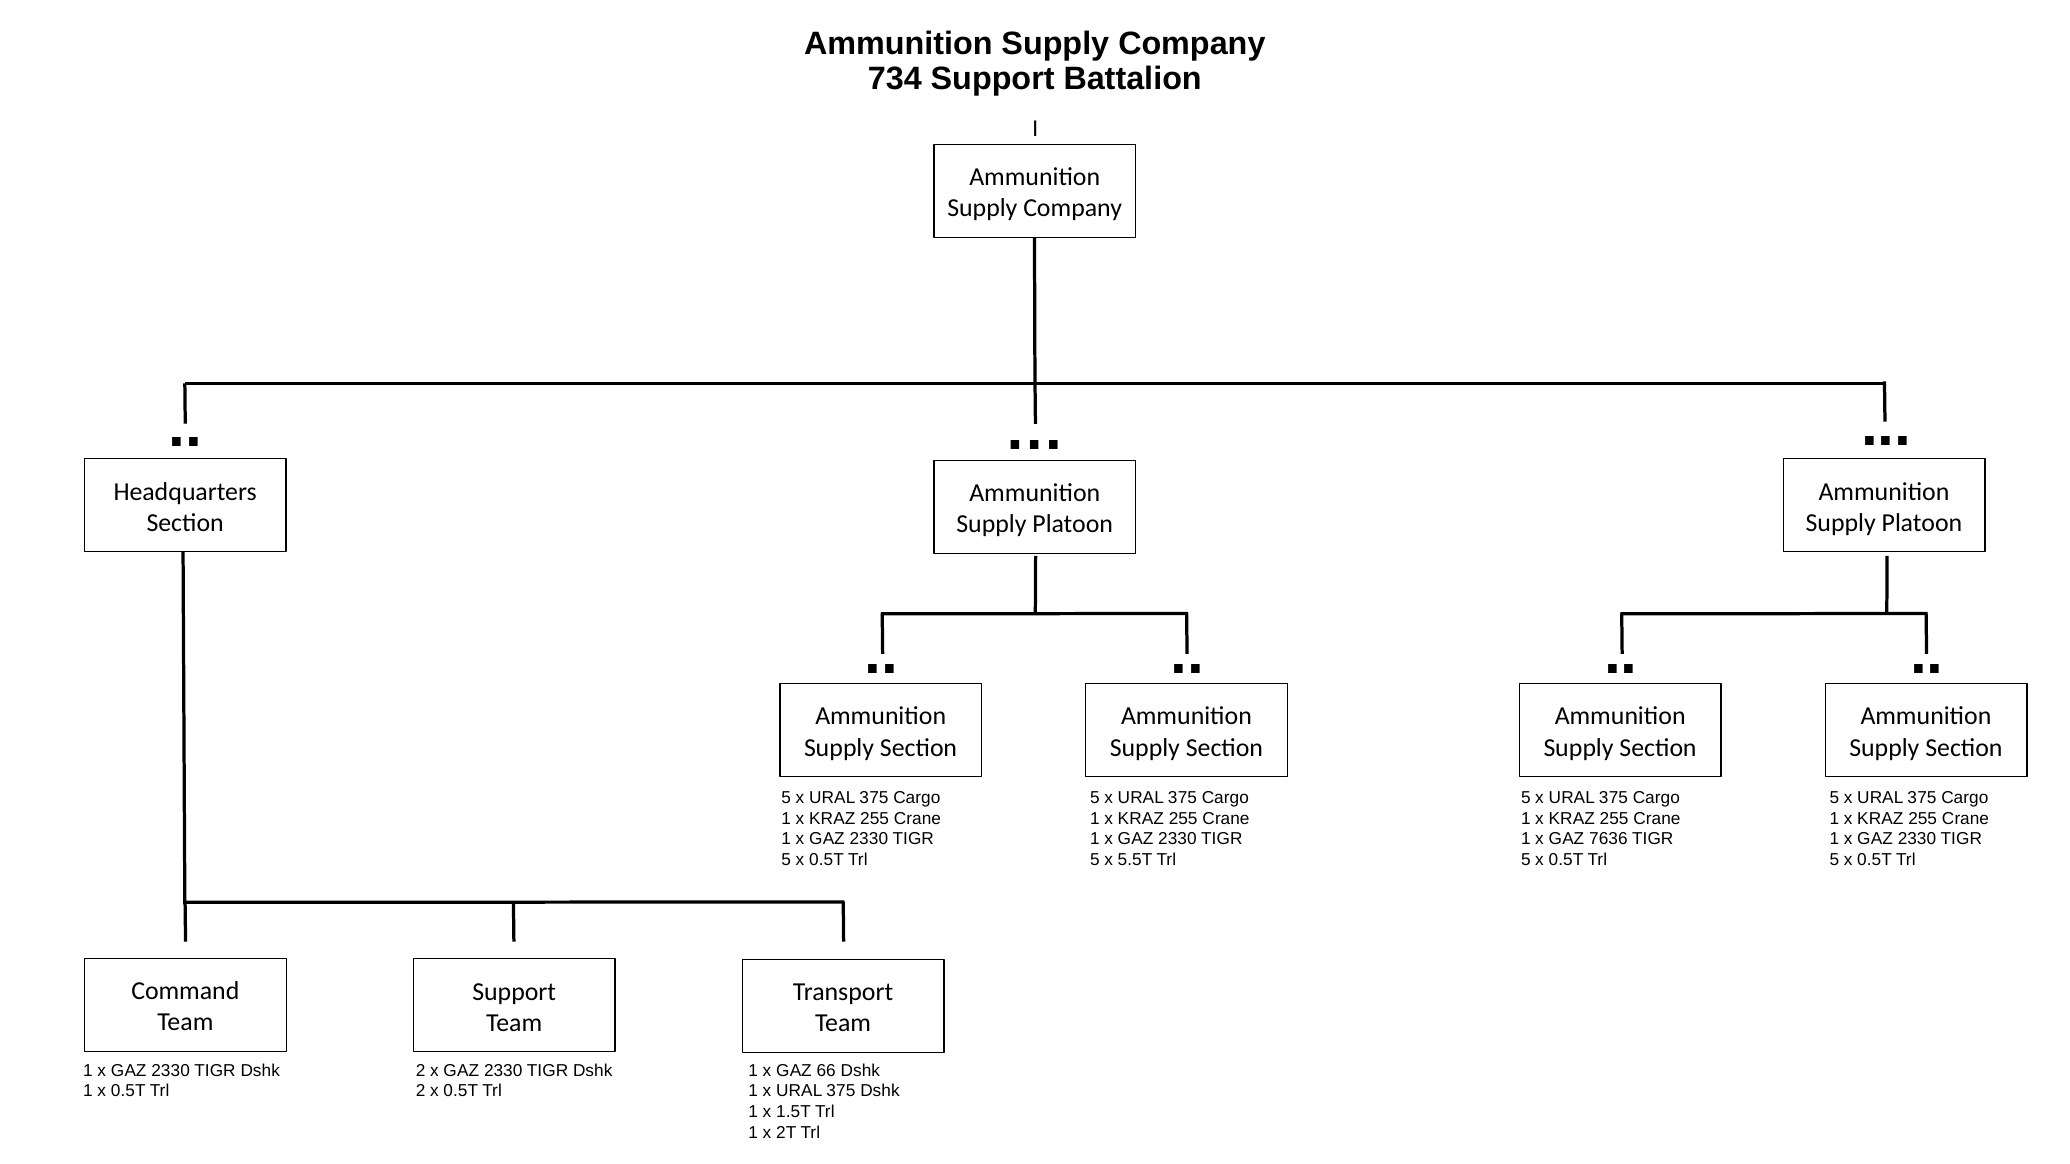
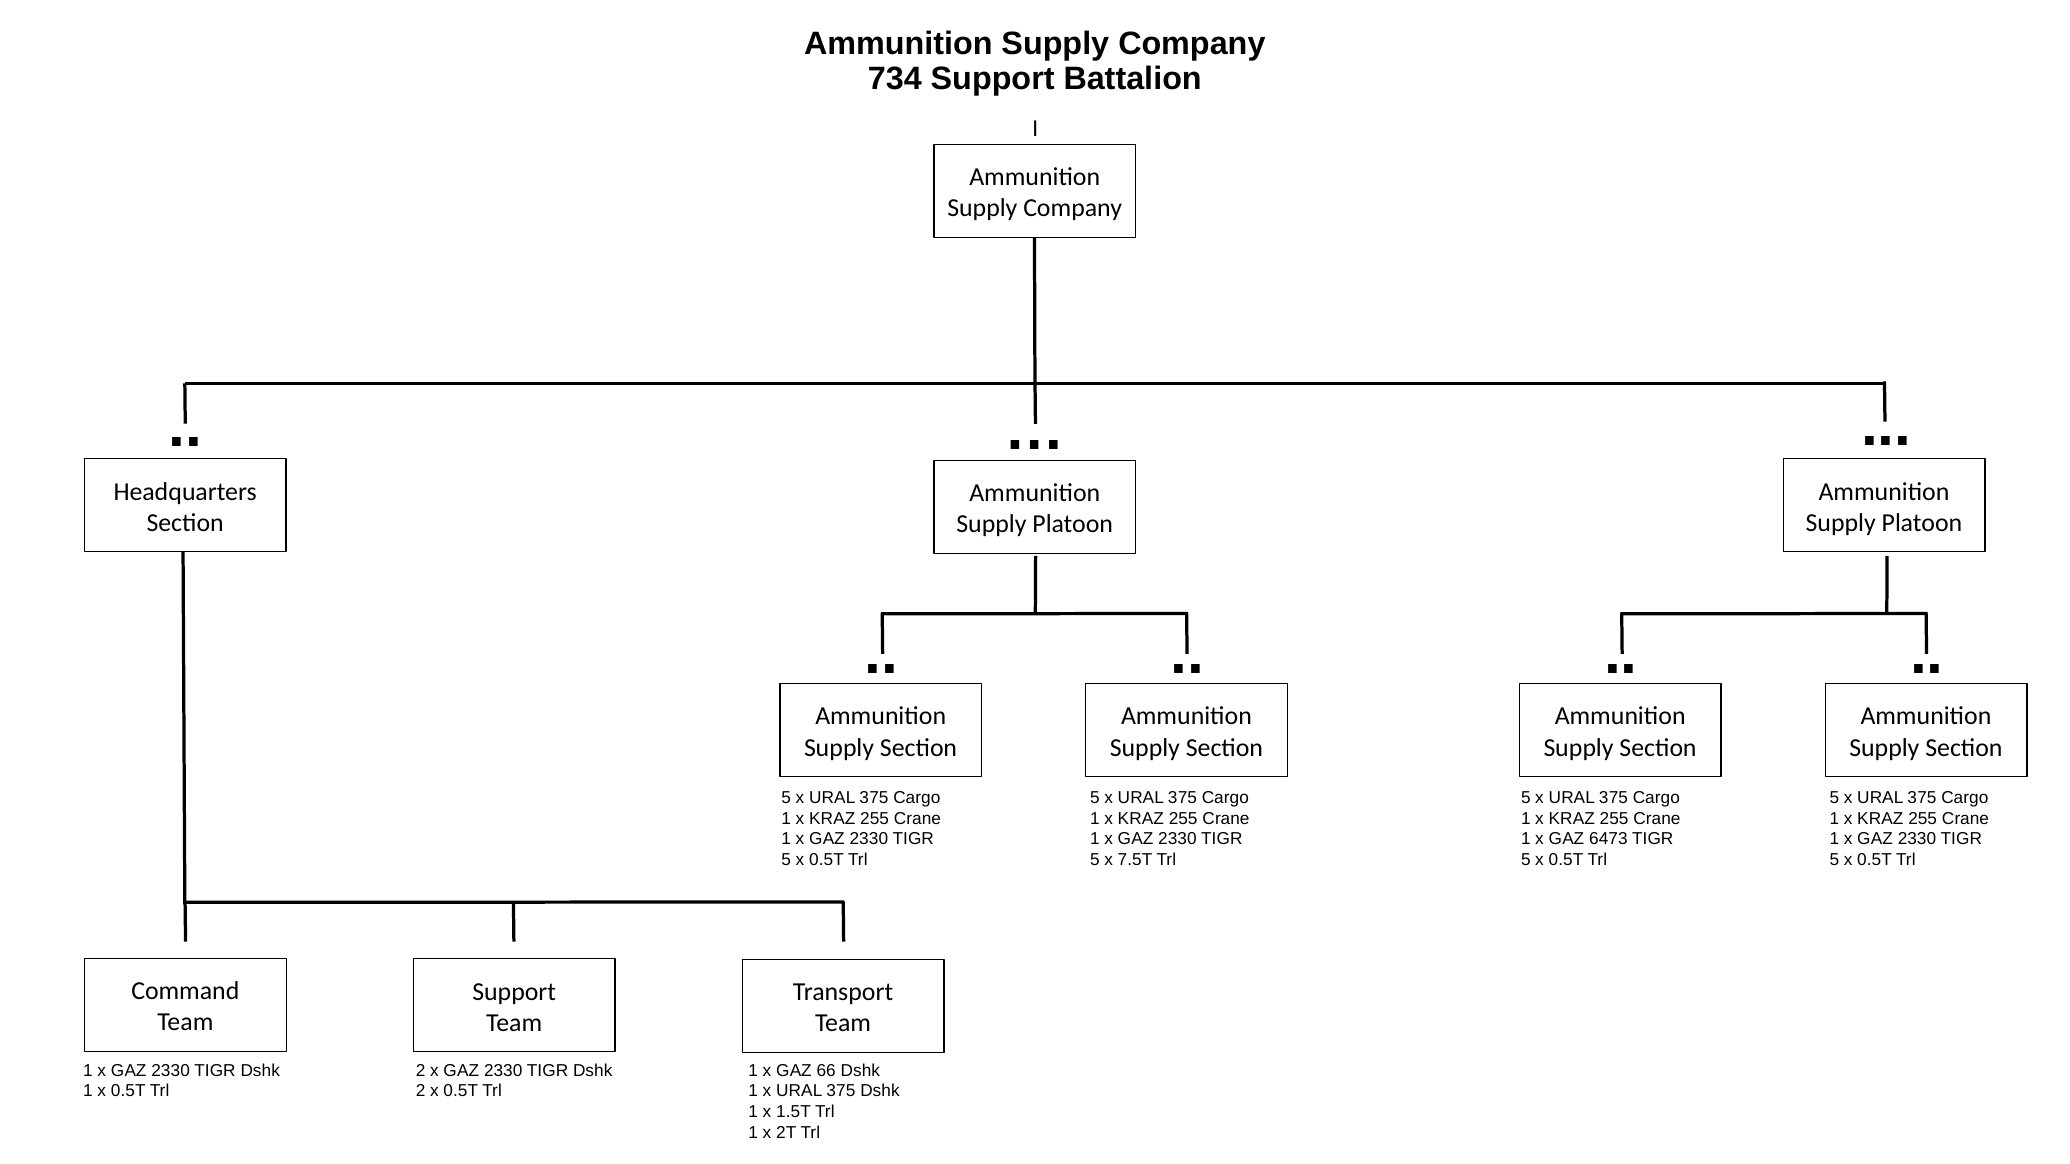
7636: 7636 -> 6473 (1608, 839)
5.5T: 5.5T -> 7.5T (1135, 860)
